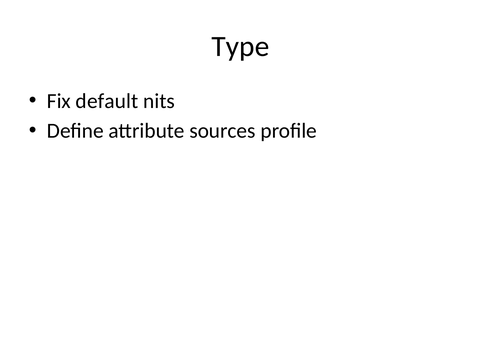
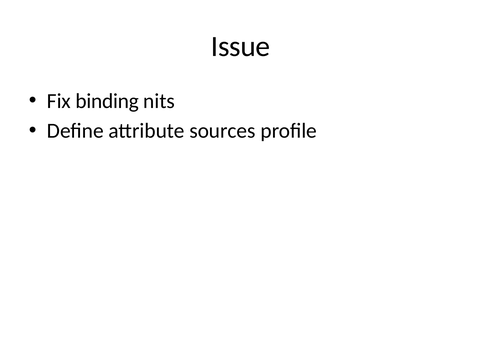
Type: Type -> Issue (241, 47)
default: default -> binding (107, 101)
